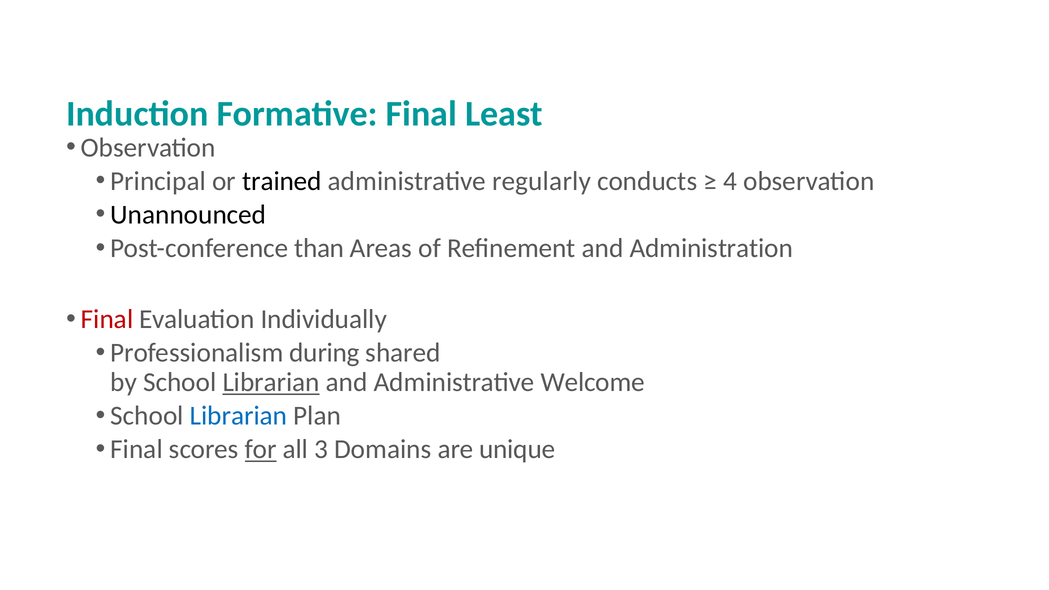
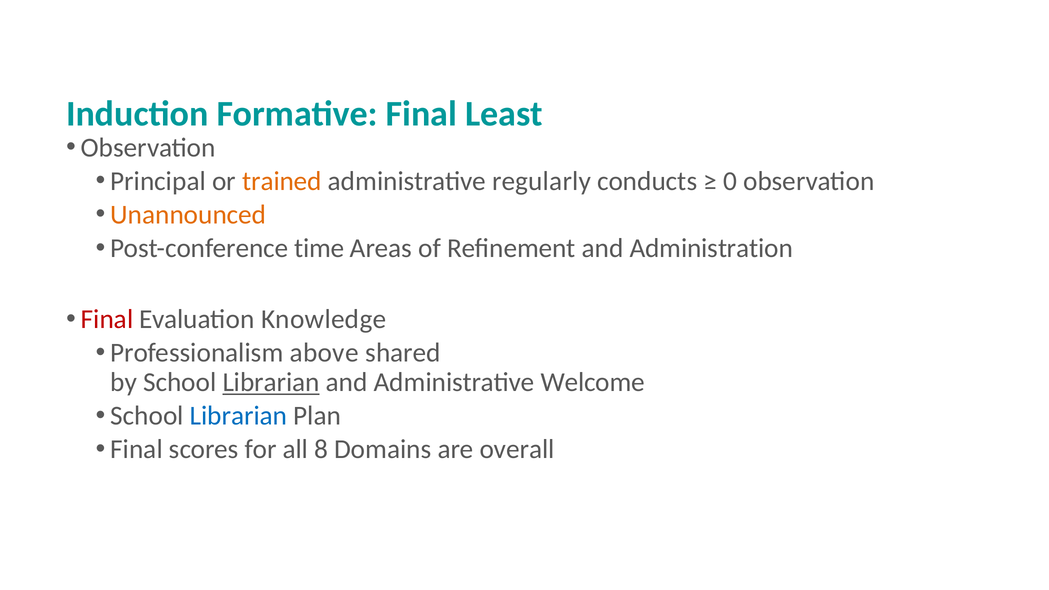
trained colour: black -> orange (282, 181)
4: 4 -> 0 (730, 181)
Unannounced colour: black -> orange (188, 215)
than: than -> time (319, 248)
Individually: Individually -> Knowledge (324, 319)
during: during -> above (324, 353)
for underline: present -> none (261, 449)
3: 3 -> 8 (321, 449)
unique: unique -> overall (517, 449)
